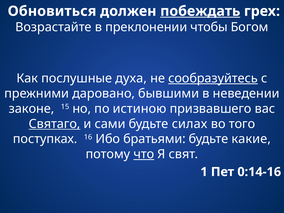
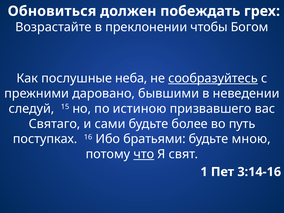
побеждать underline: present -> none (200, 11)
духа: духа -> неба (131, 78)
законе: законе -> следуй (32, 109)
Святаго underline: present -> none (54, 124)
силах: силах -> более (190, 124)
того: того -> путь (242, 124)
какие: какие -> мною (251, 139)
0:14-16: 0:14-16 -> 3:14-16 (259, 172)
